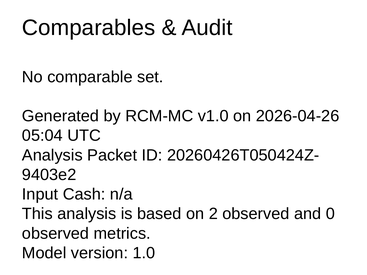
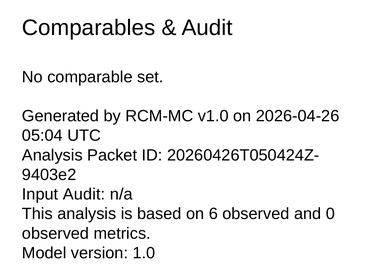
Input Cash: Cash -> Audit (84, 194)
2: 2 -> 6 (213, 214)
